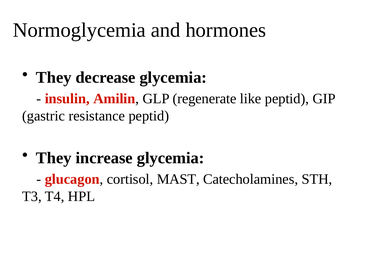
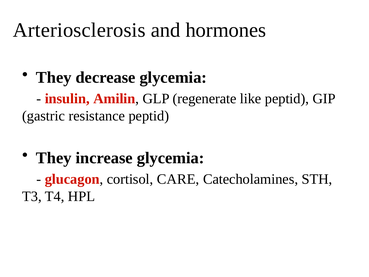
Normoglycemia: Normoglycemia -> Arteriosclerosis (79, 30)
MAST: MAST -> CARE (178, 179)
